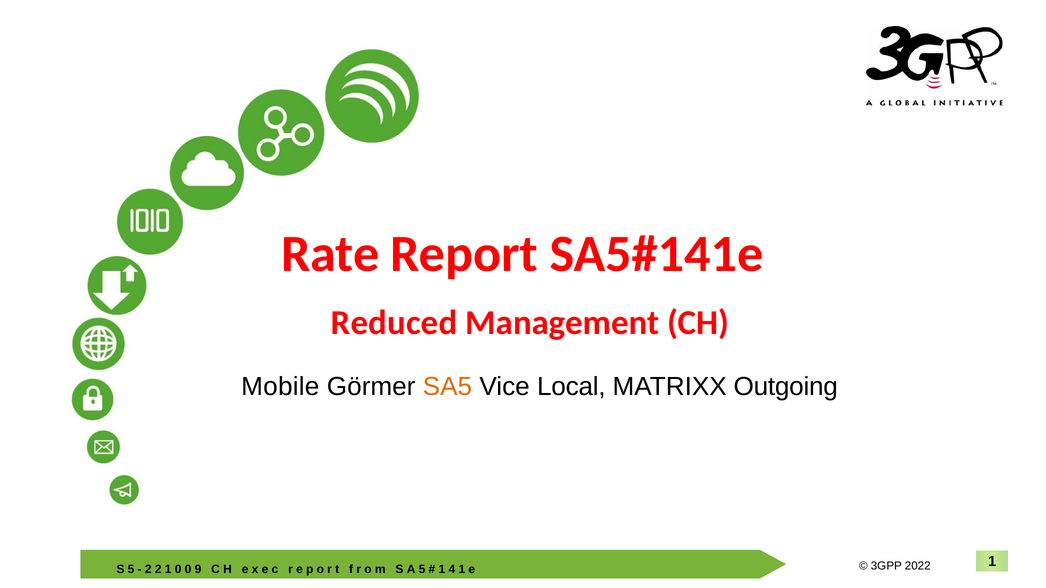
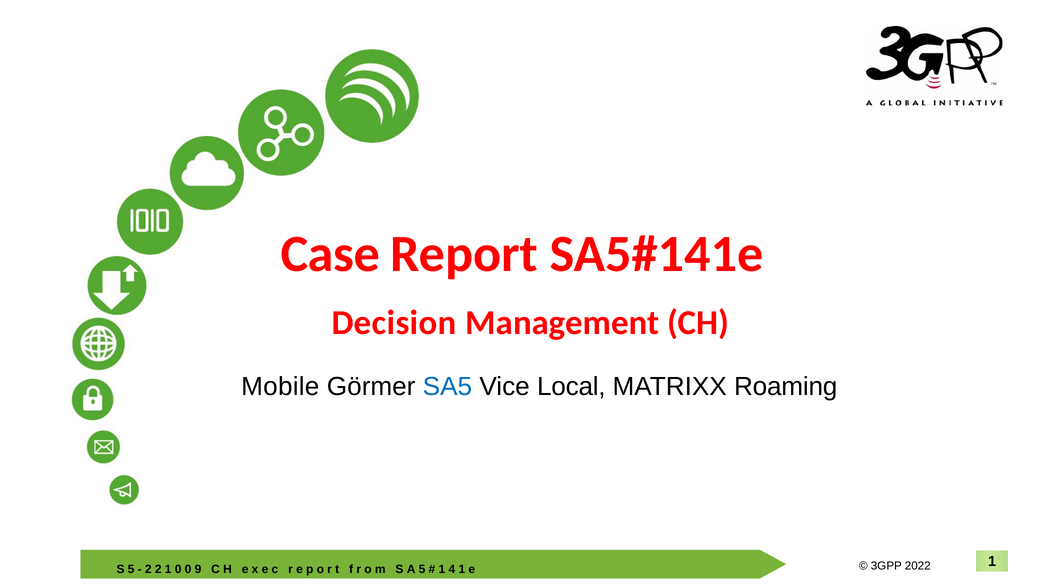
Rate: Rate -> Case (330, 254)
Reduced: Reduced -> Decision (394, 323)
SA5 colour: orange -> blue (447, 387)
Outgoing: Outgoing -> Roaming (786, 387)
